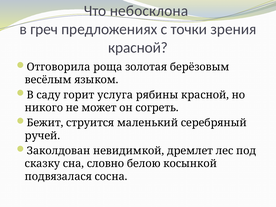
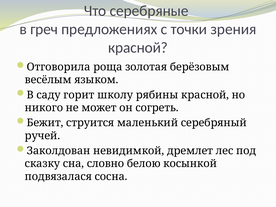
небосклона: небосклона -> серебряные (149, 11)
услуга: услуга -> школу (115, 95)
